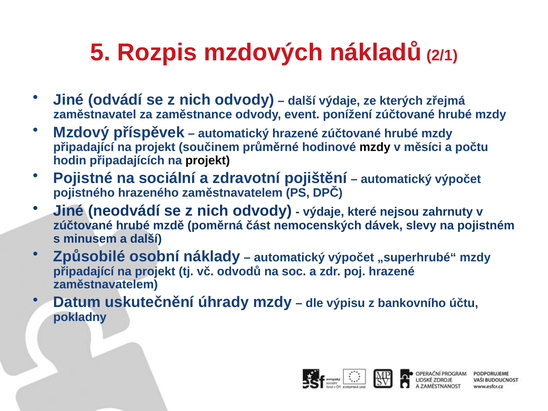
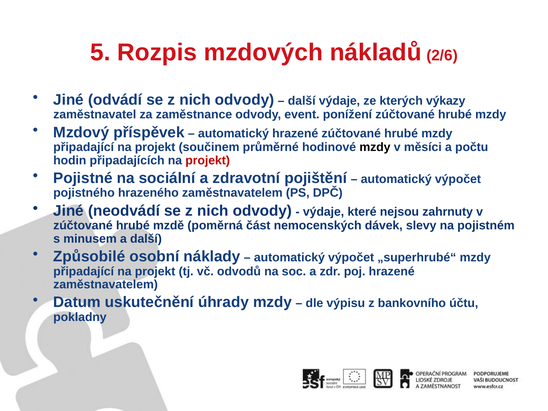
2/1: 2/1 -> 2/6 (442, 55)
zřejmá: zřejmá -> výkazy (446, 101)
projekt colour: black -> red (208, 160)
